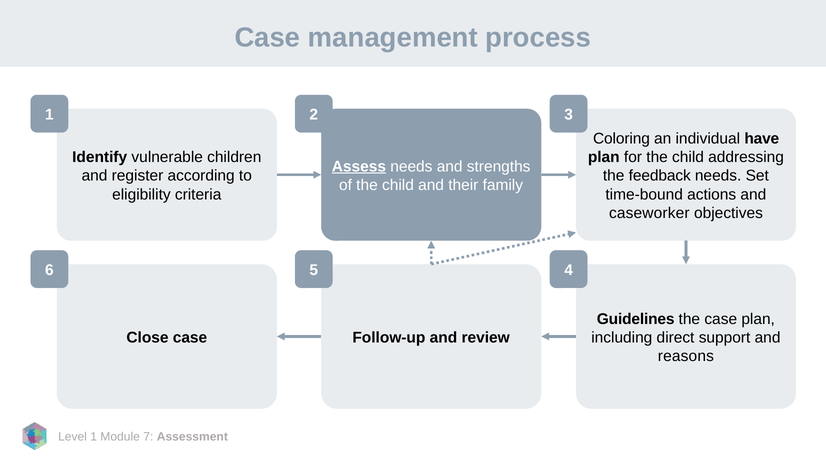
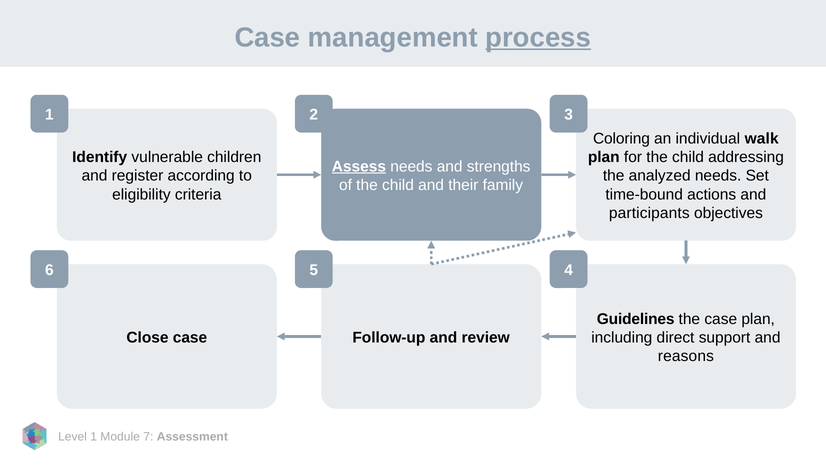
process underline: none -> present (538, 37)
have: have -> walk (762, 138)
feedback: feedback -> analyzed (660, 176)
caseworker: caseworker -> participants (649, 213)
